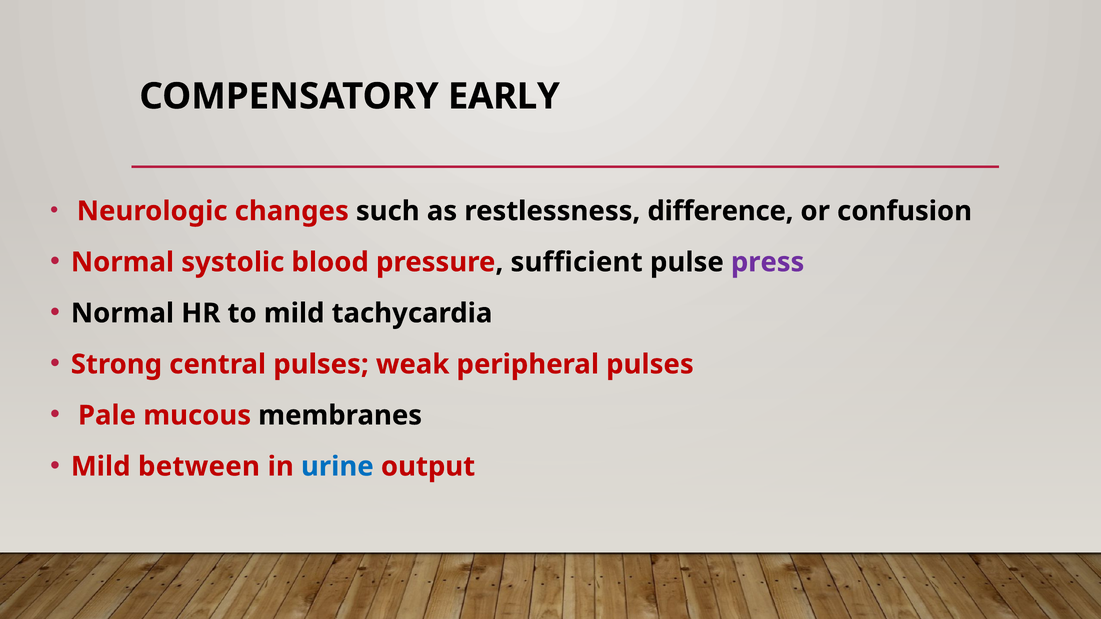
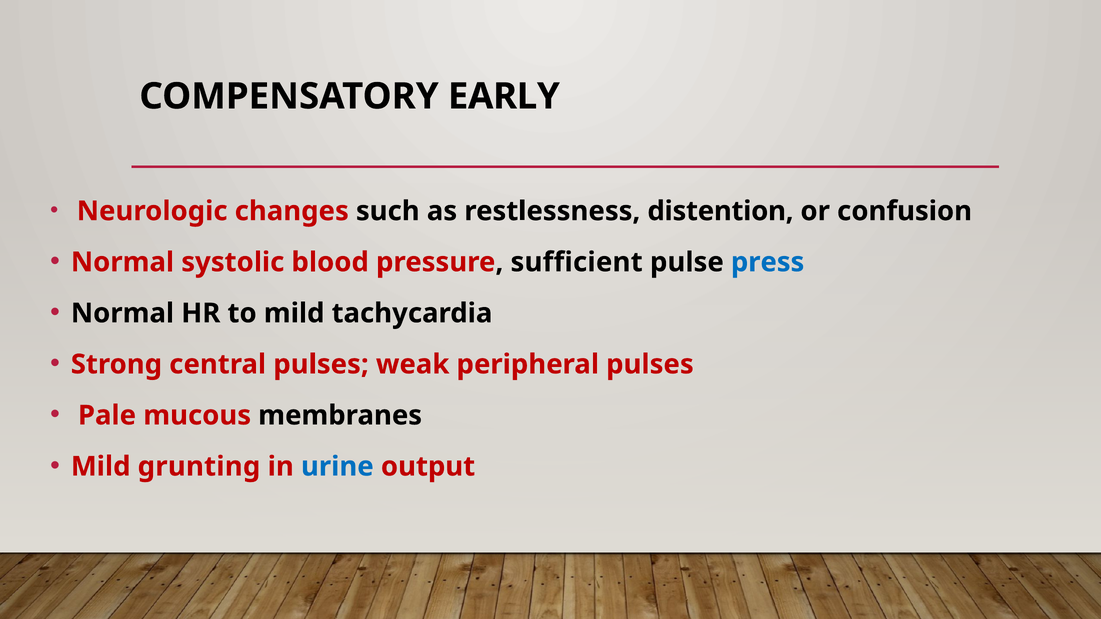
difference: difference -> distention (720, 211)
press colour: purple -> blue (768, 262)
between: between -> grunting (199, 467)
